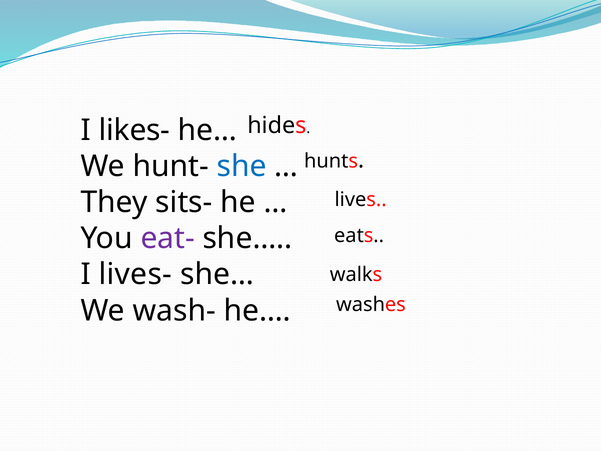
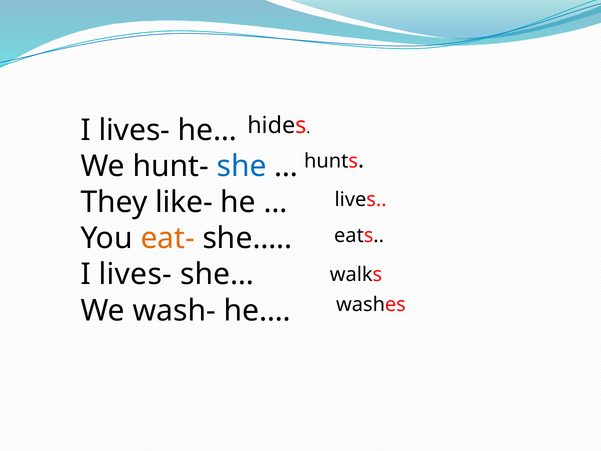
likes-: likes- -> lives- (134, 130)
sits-: sits- -> like- (184, 202)
eat- colour: purple -> orange (168, 238)
